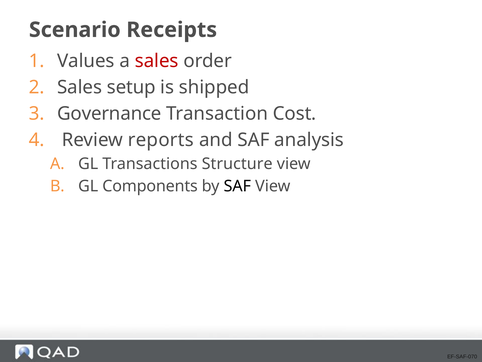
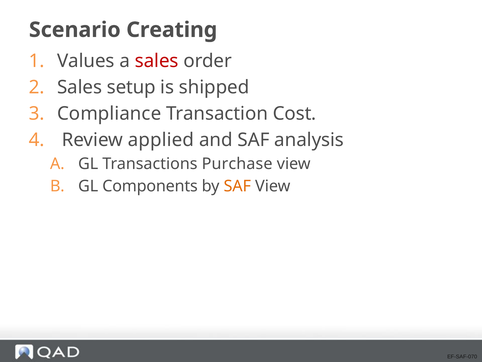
Receipts: Receipts -> Creating (172, 30)
Governance: Governance -> Compliance (109, 113)
reports: reports -> applied (161, 140)
Structure: Structure -> Purchase (237, 164)
SAF colour: black -> orange (237, 186)
